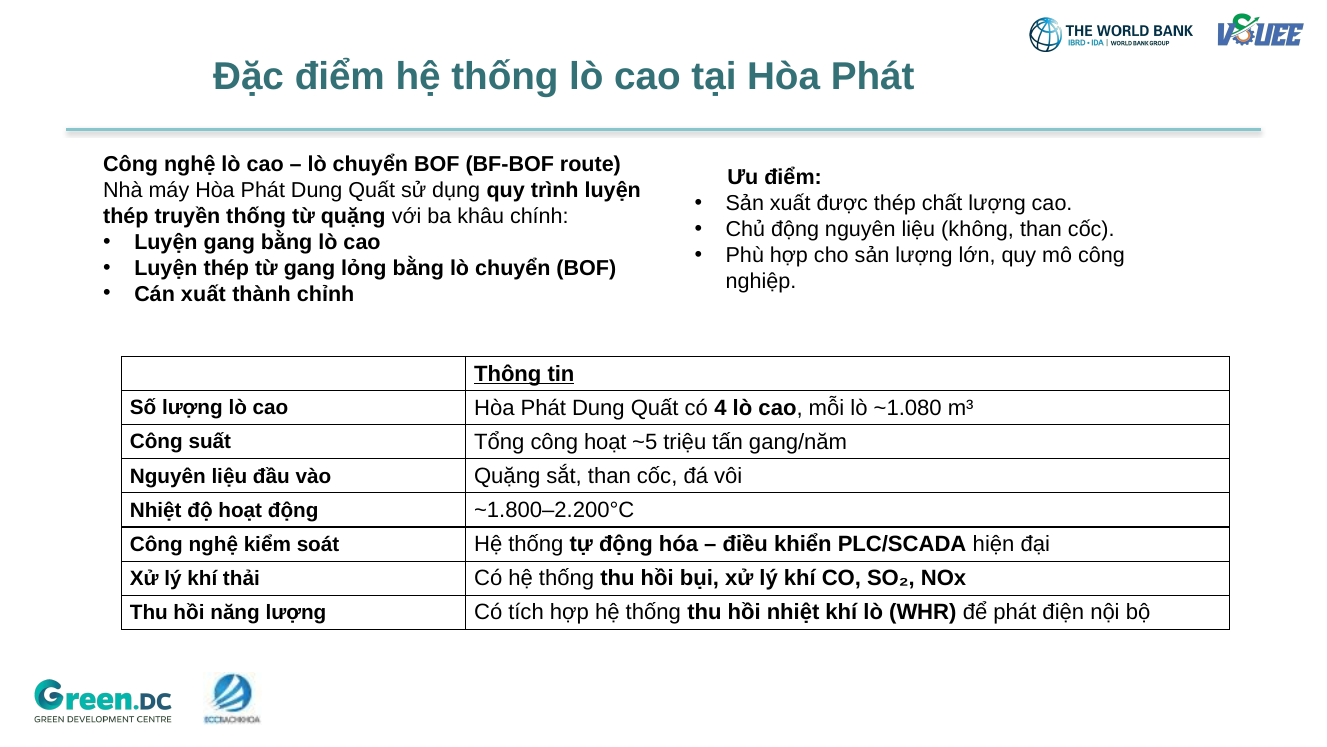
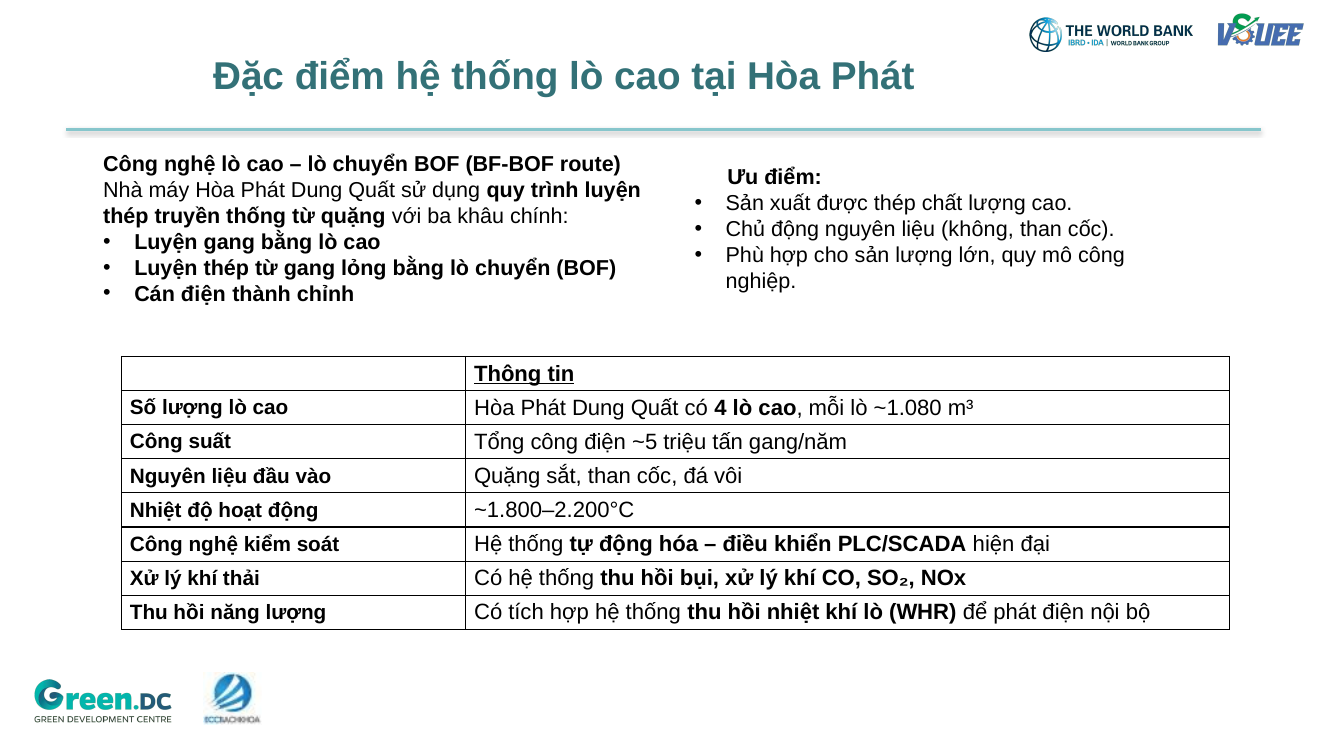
Cán xuất: xuất -> điện (203, 294)
công hoạt: hoạt -> điện (605, 442)
